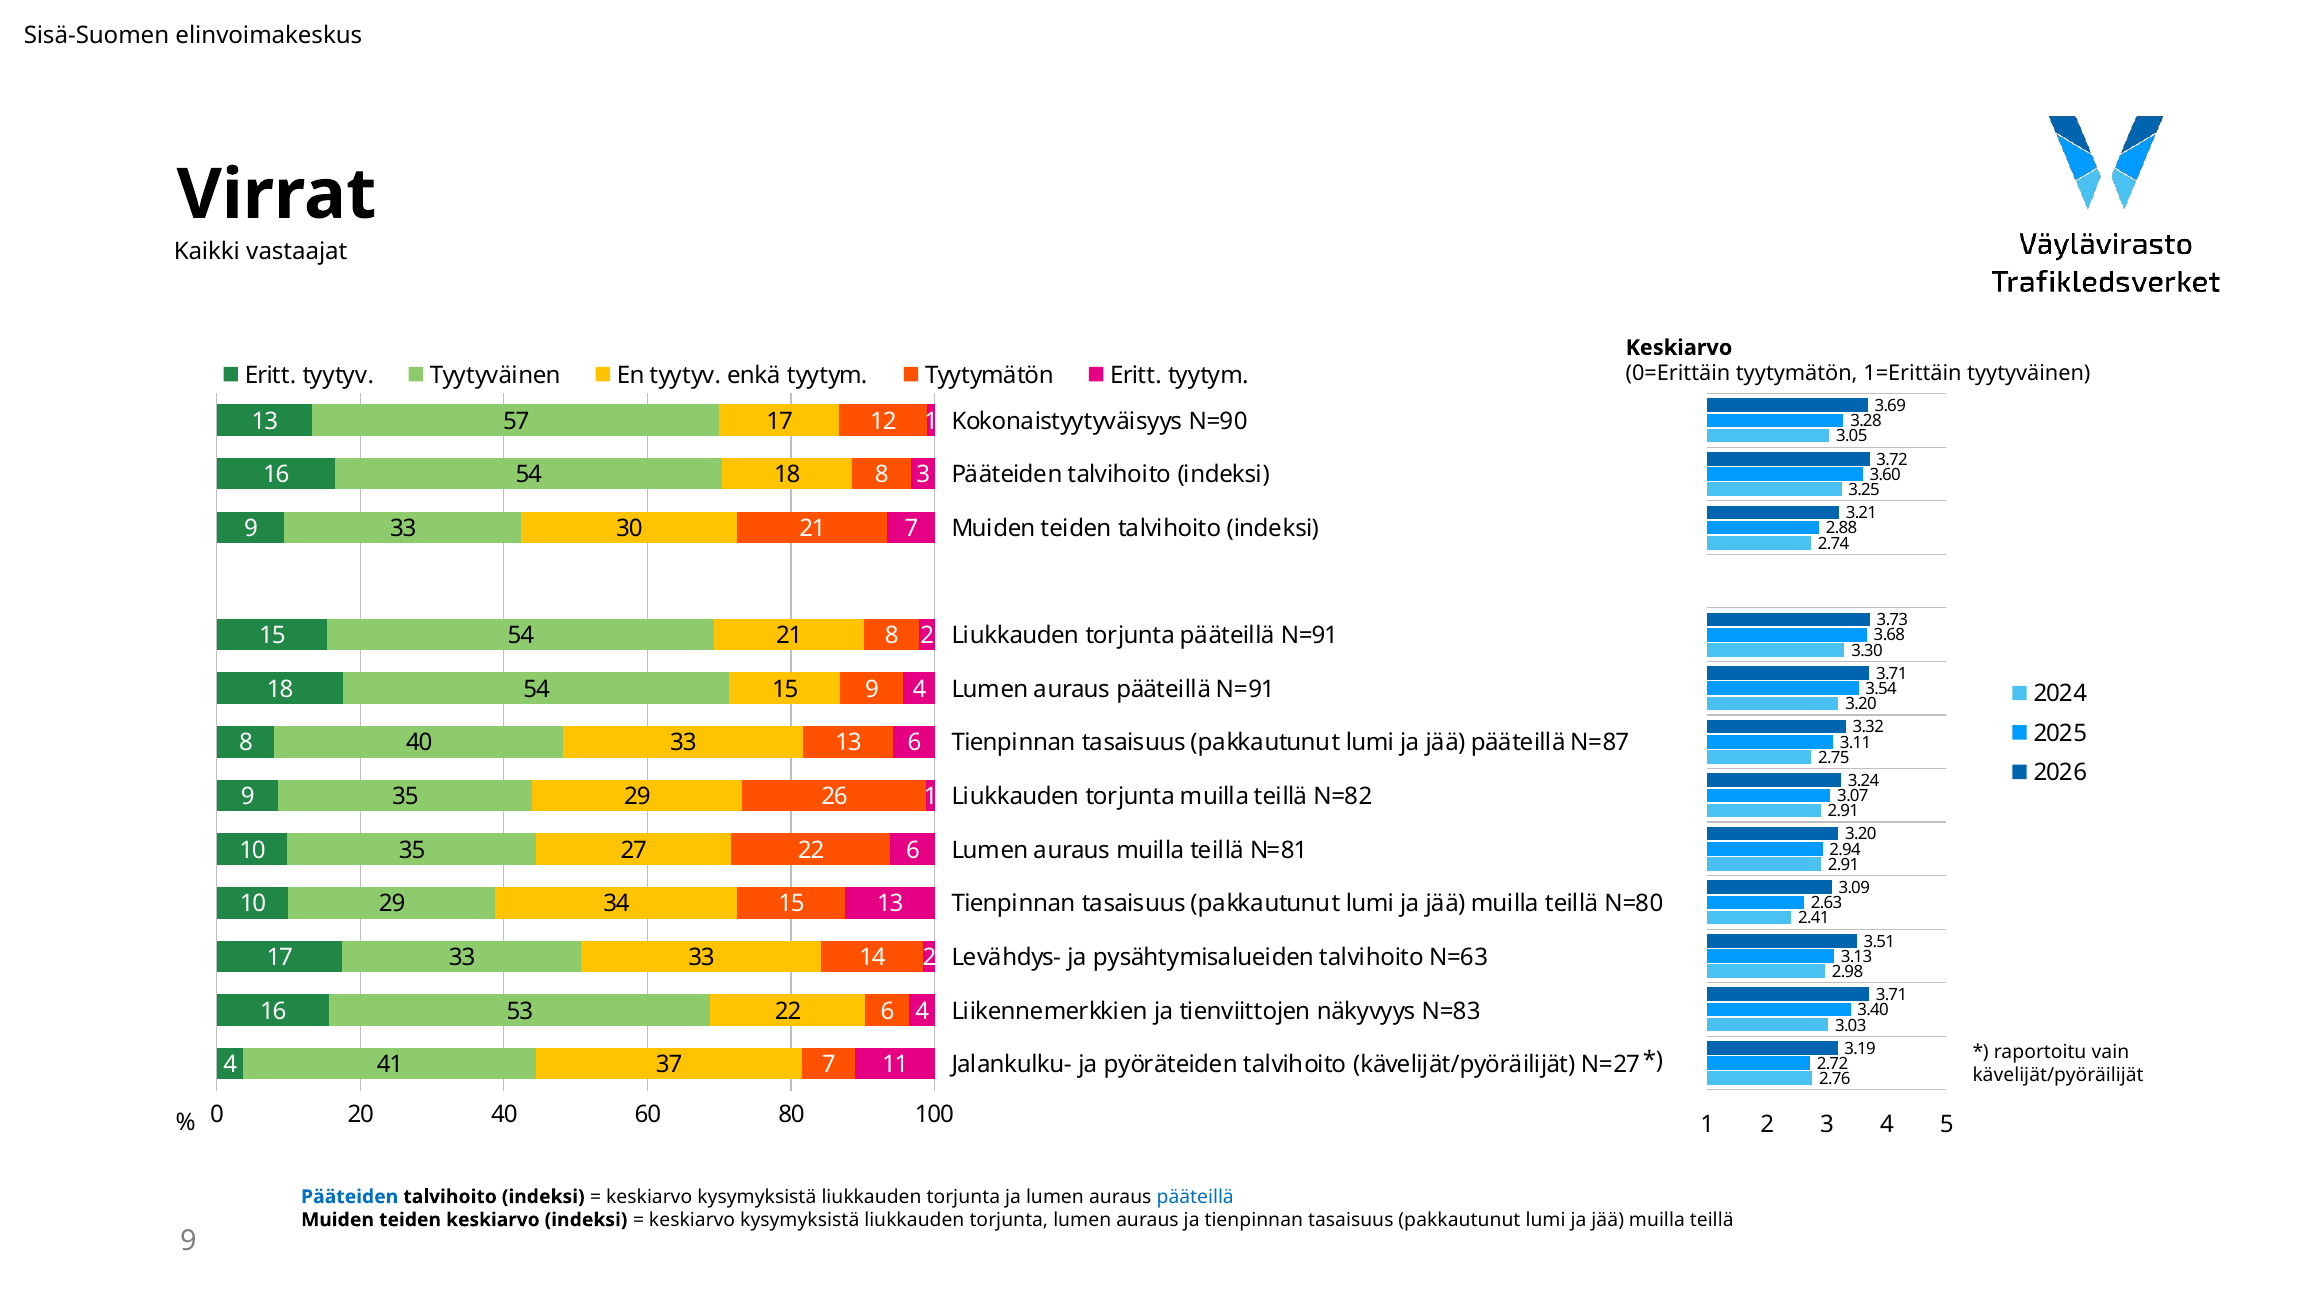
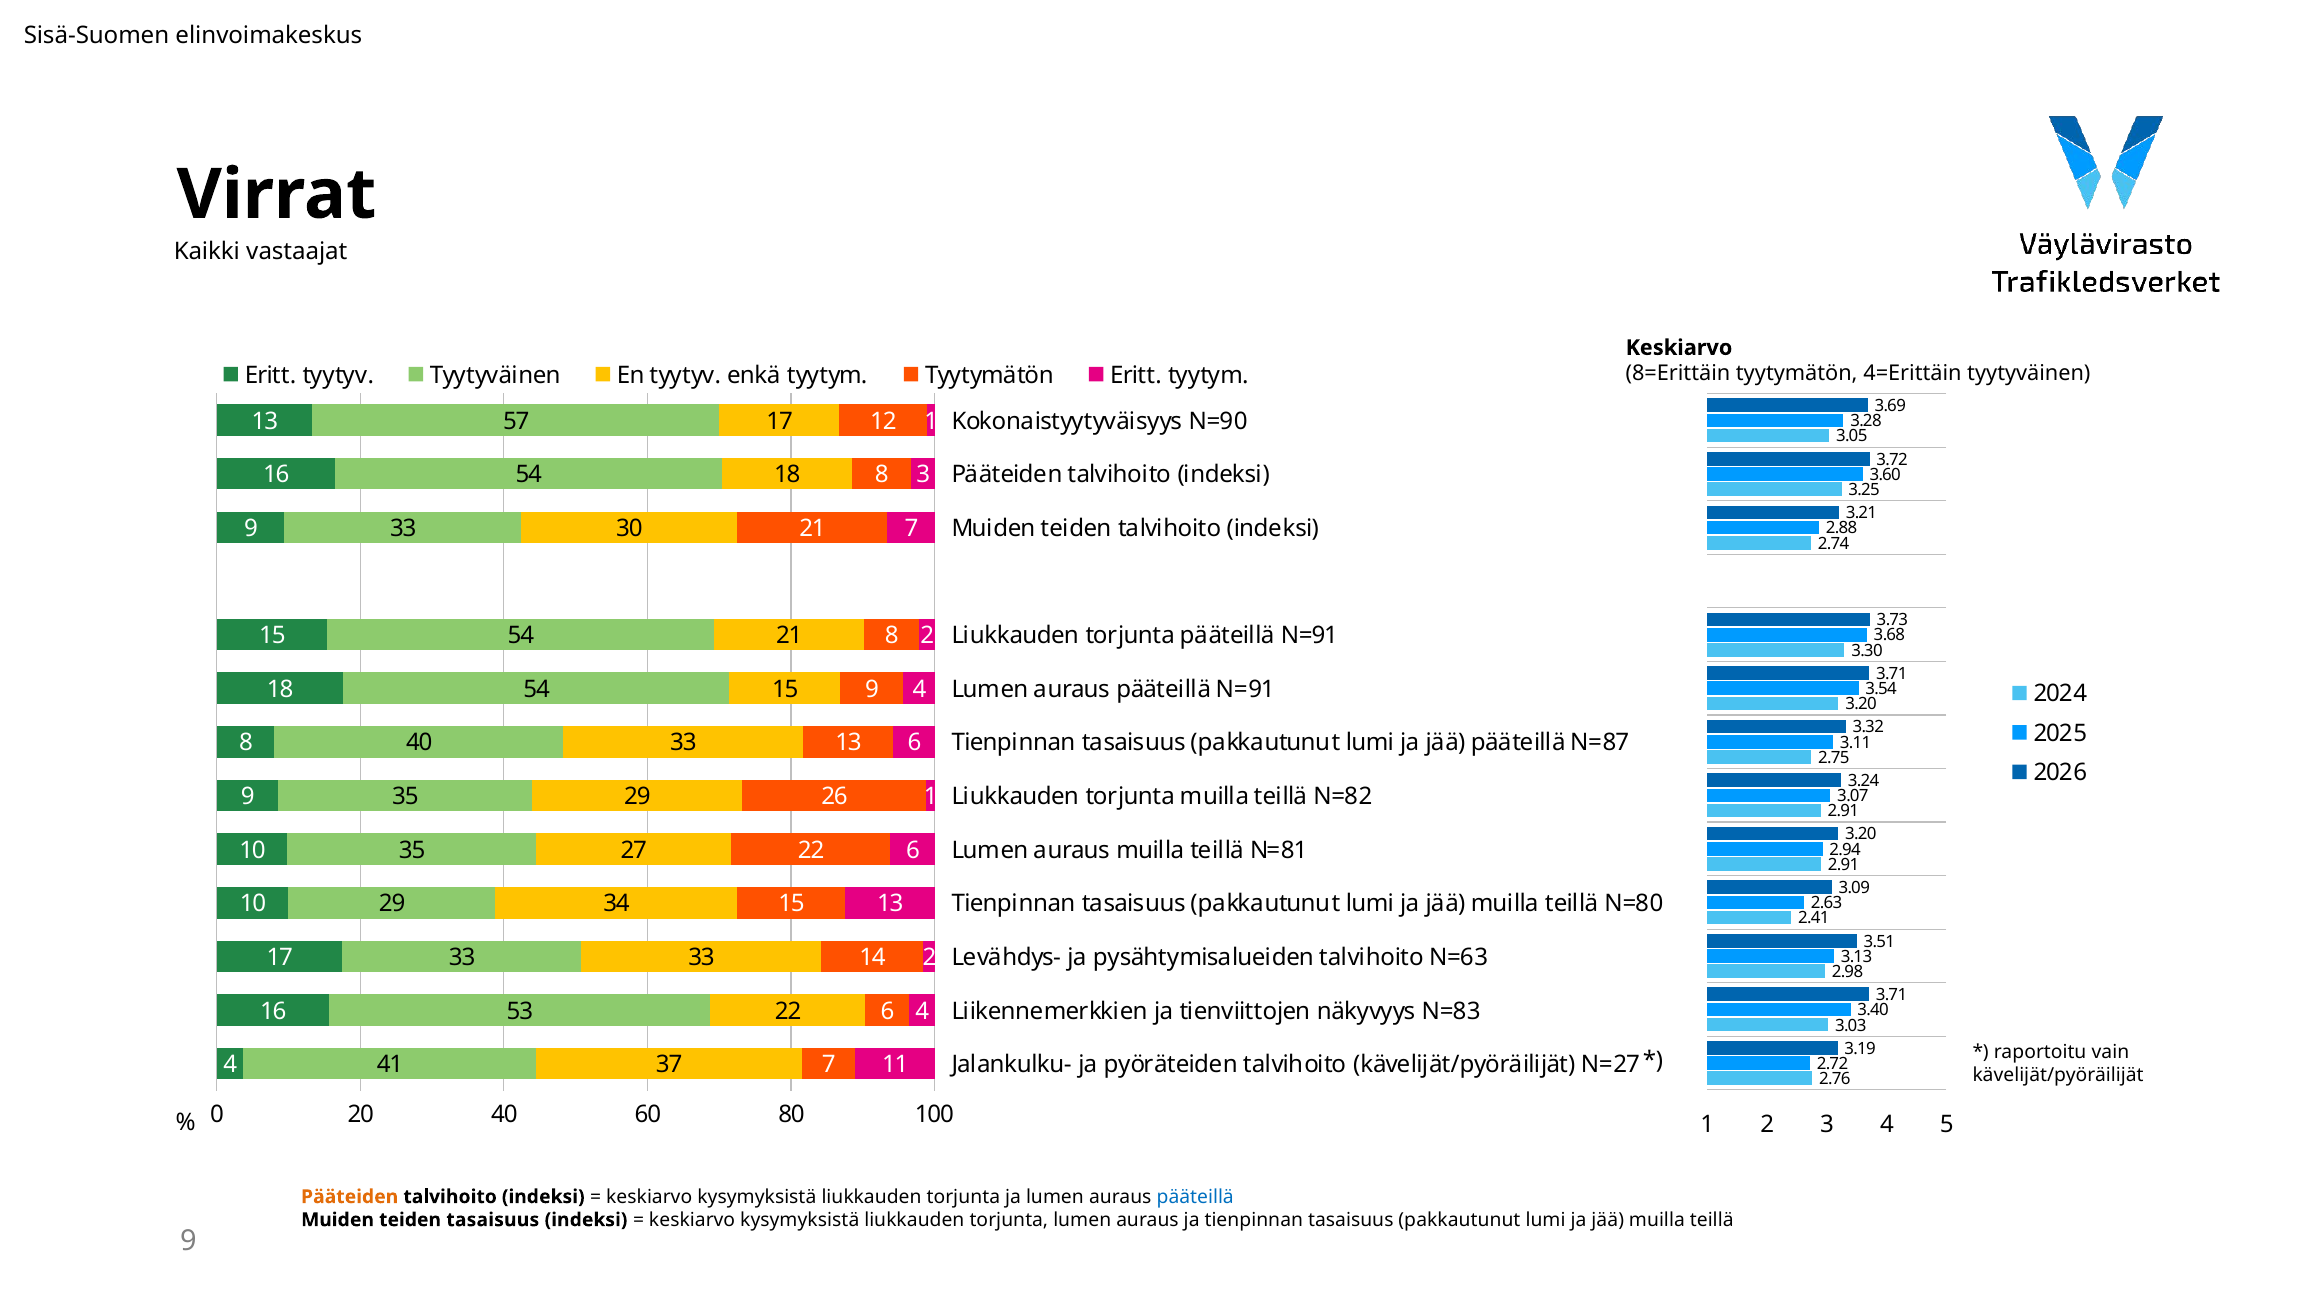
0=Erittäin: 0=Erittäin -> 8=Erittäin (1678, 374)
1=Erittäin: 1=Erittäin -> 4=Erittäin (1912, 374)
Pääteiden colour: blue -> orange (350, 1197)
teiden keskiarvo: keskiarvo -> tasaisuus (493, 1220)
